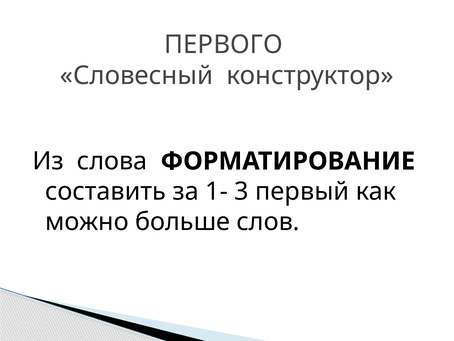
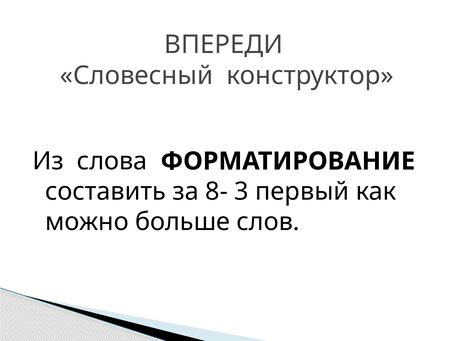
ПЕРВОГО: ПЕРВОГО -> ВПЕРЕДИ (224, 45)
1-: 1- -> 8- (217, 191)
